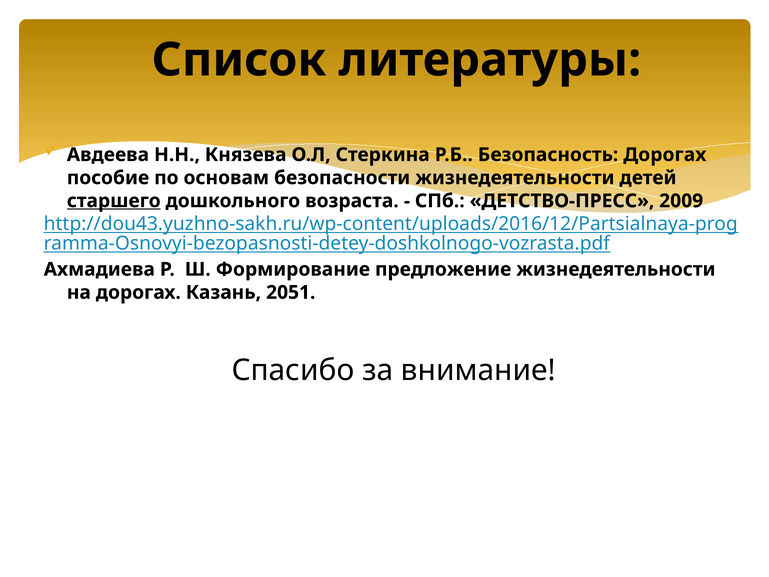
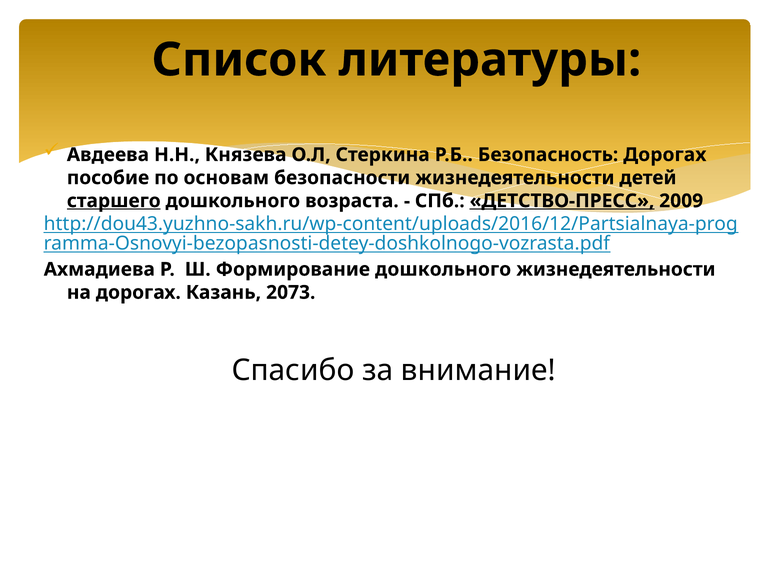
ДЕТСТВО-ПРЕСС underline: none -> present (562, 201)
Формирование предложение: предложение -> дошкольного (443, 269)
2051: 2051 -> 2073 (291, 292)
